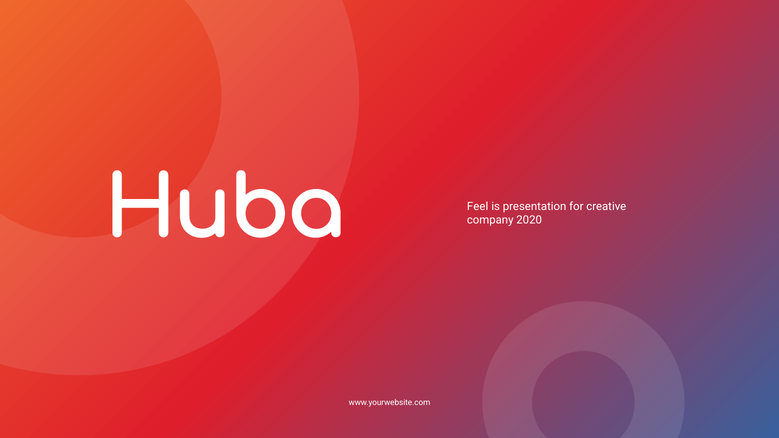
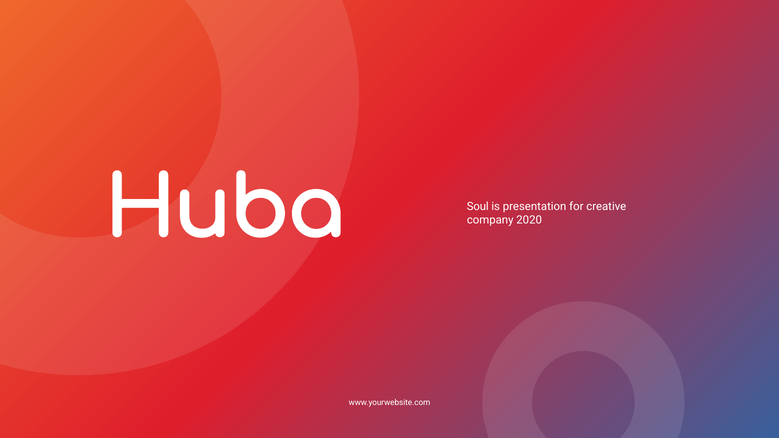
Feel: Feel -> Soul (478, 207)
